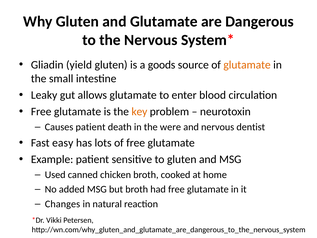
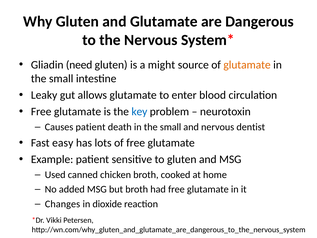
yield: yield -> need (79, 65)
goods: goods -> might (162, 65)
key colour: orange -> blue (139, 112)
death in the were: were -> small (171, 127)
natural: natural -> dioxide (107, 204)
